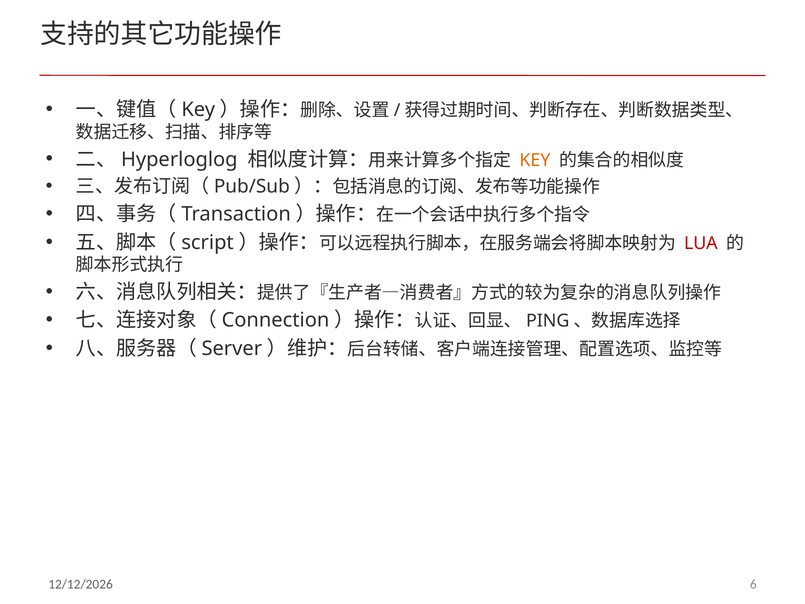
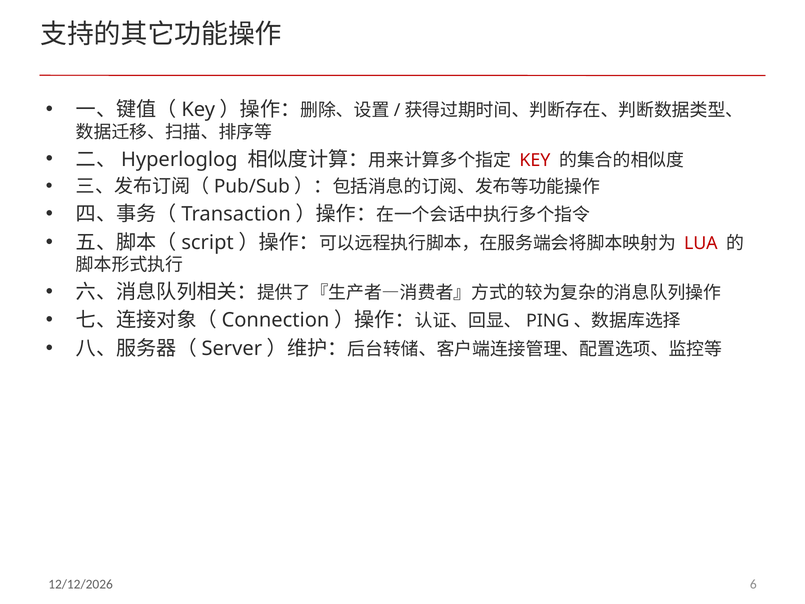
KEY colour: orange -> red (535, 160)
